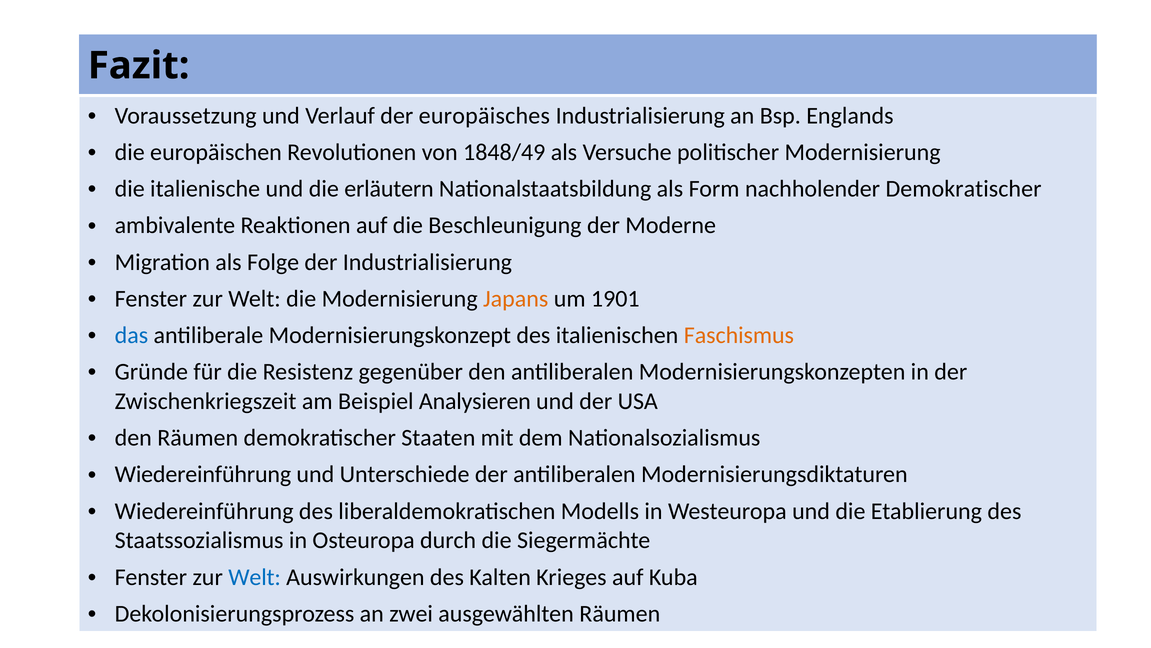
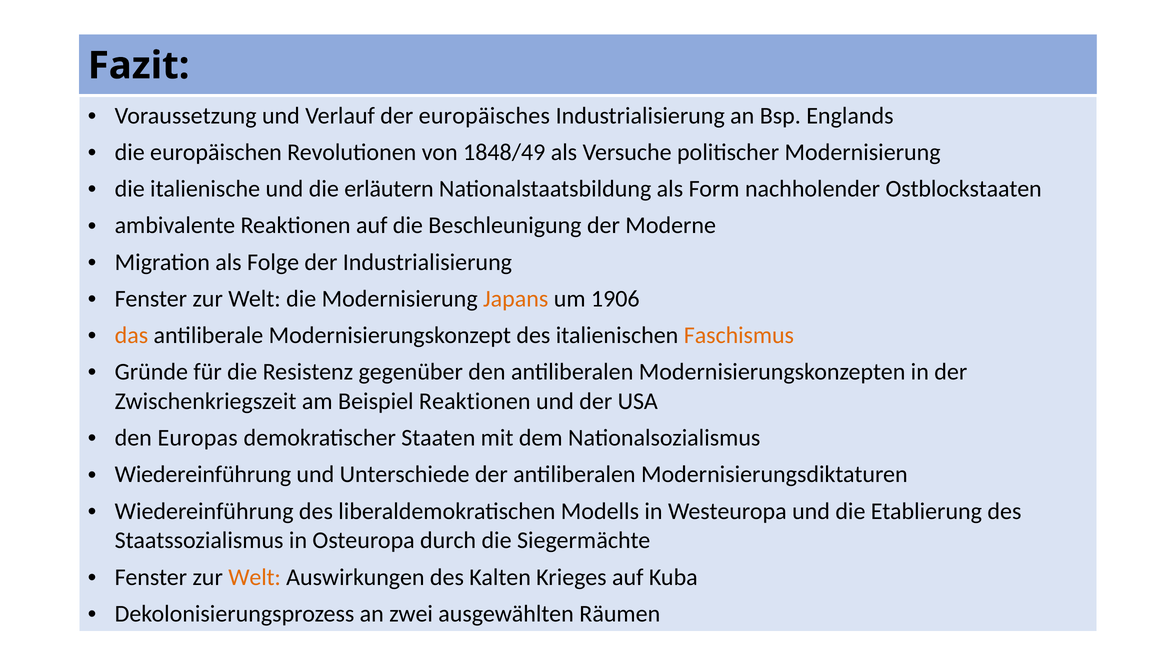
nachholender Demokratischer: Demokratischer -> Ostblockstaaten (964, 189)
1901: 1901 -> 1906 (615, 298)
das colour: blue -> orange (131, 335)
Beispiel Analysieren: Analysieren -> Reaktionen (475, 401)
den Räumen: Räumen -> Europas (198, 438)
Welt colour: blue -> orange (255, 577)
